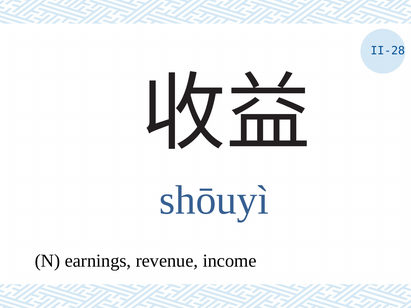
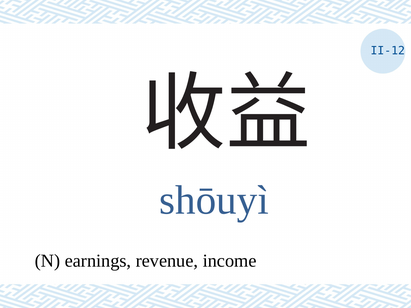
II-28: II-28 -> II-12 (388, 51)
